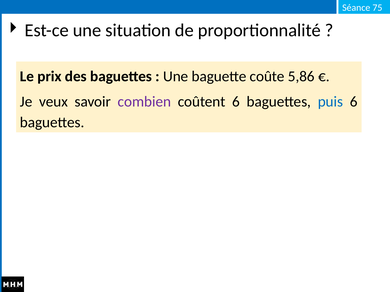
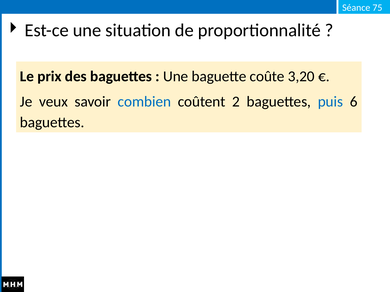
5,86: 5,86 -> 3,20 (301, 76)
combien colour: purple -> blue (144, 102)
coûtent 6: 6 -> 2 (236, 102)
